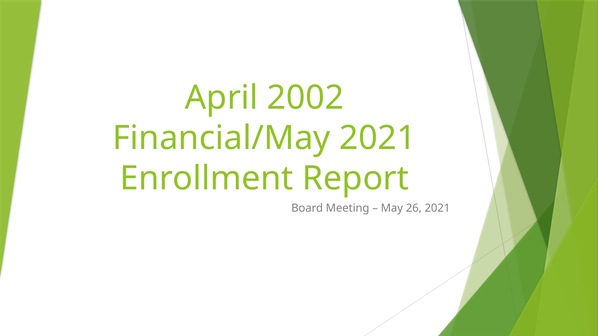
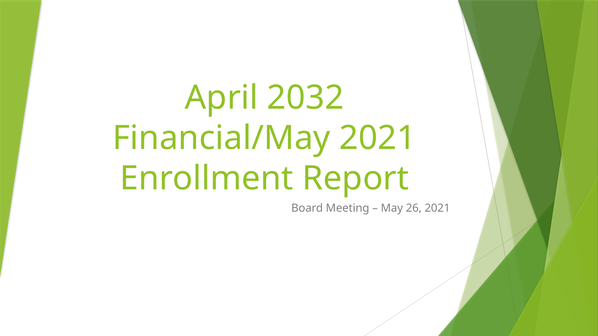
2002: 2002 -> 2032 (305, 98)
